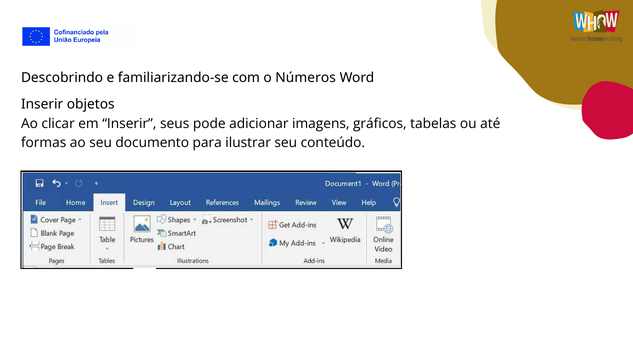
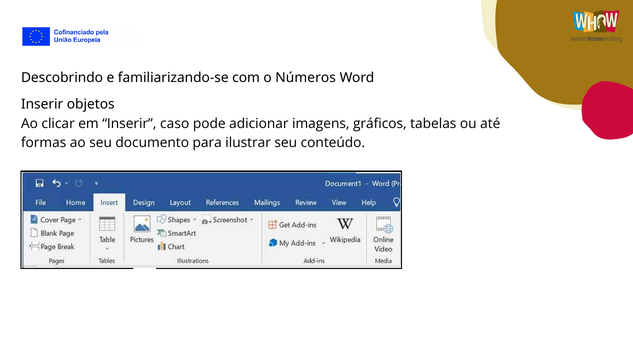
seus: seus -> caso (175, 124)
